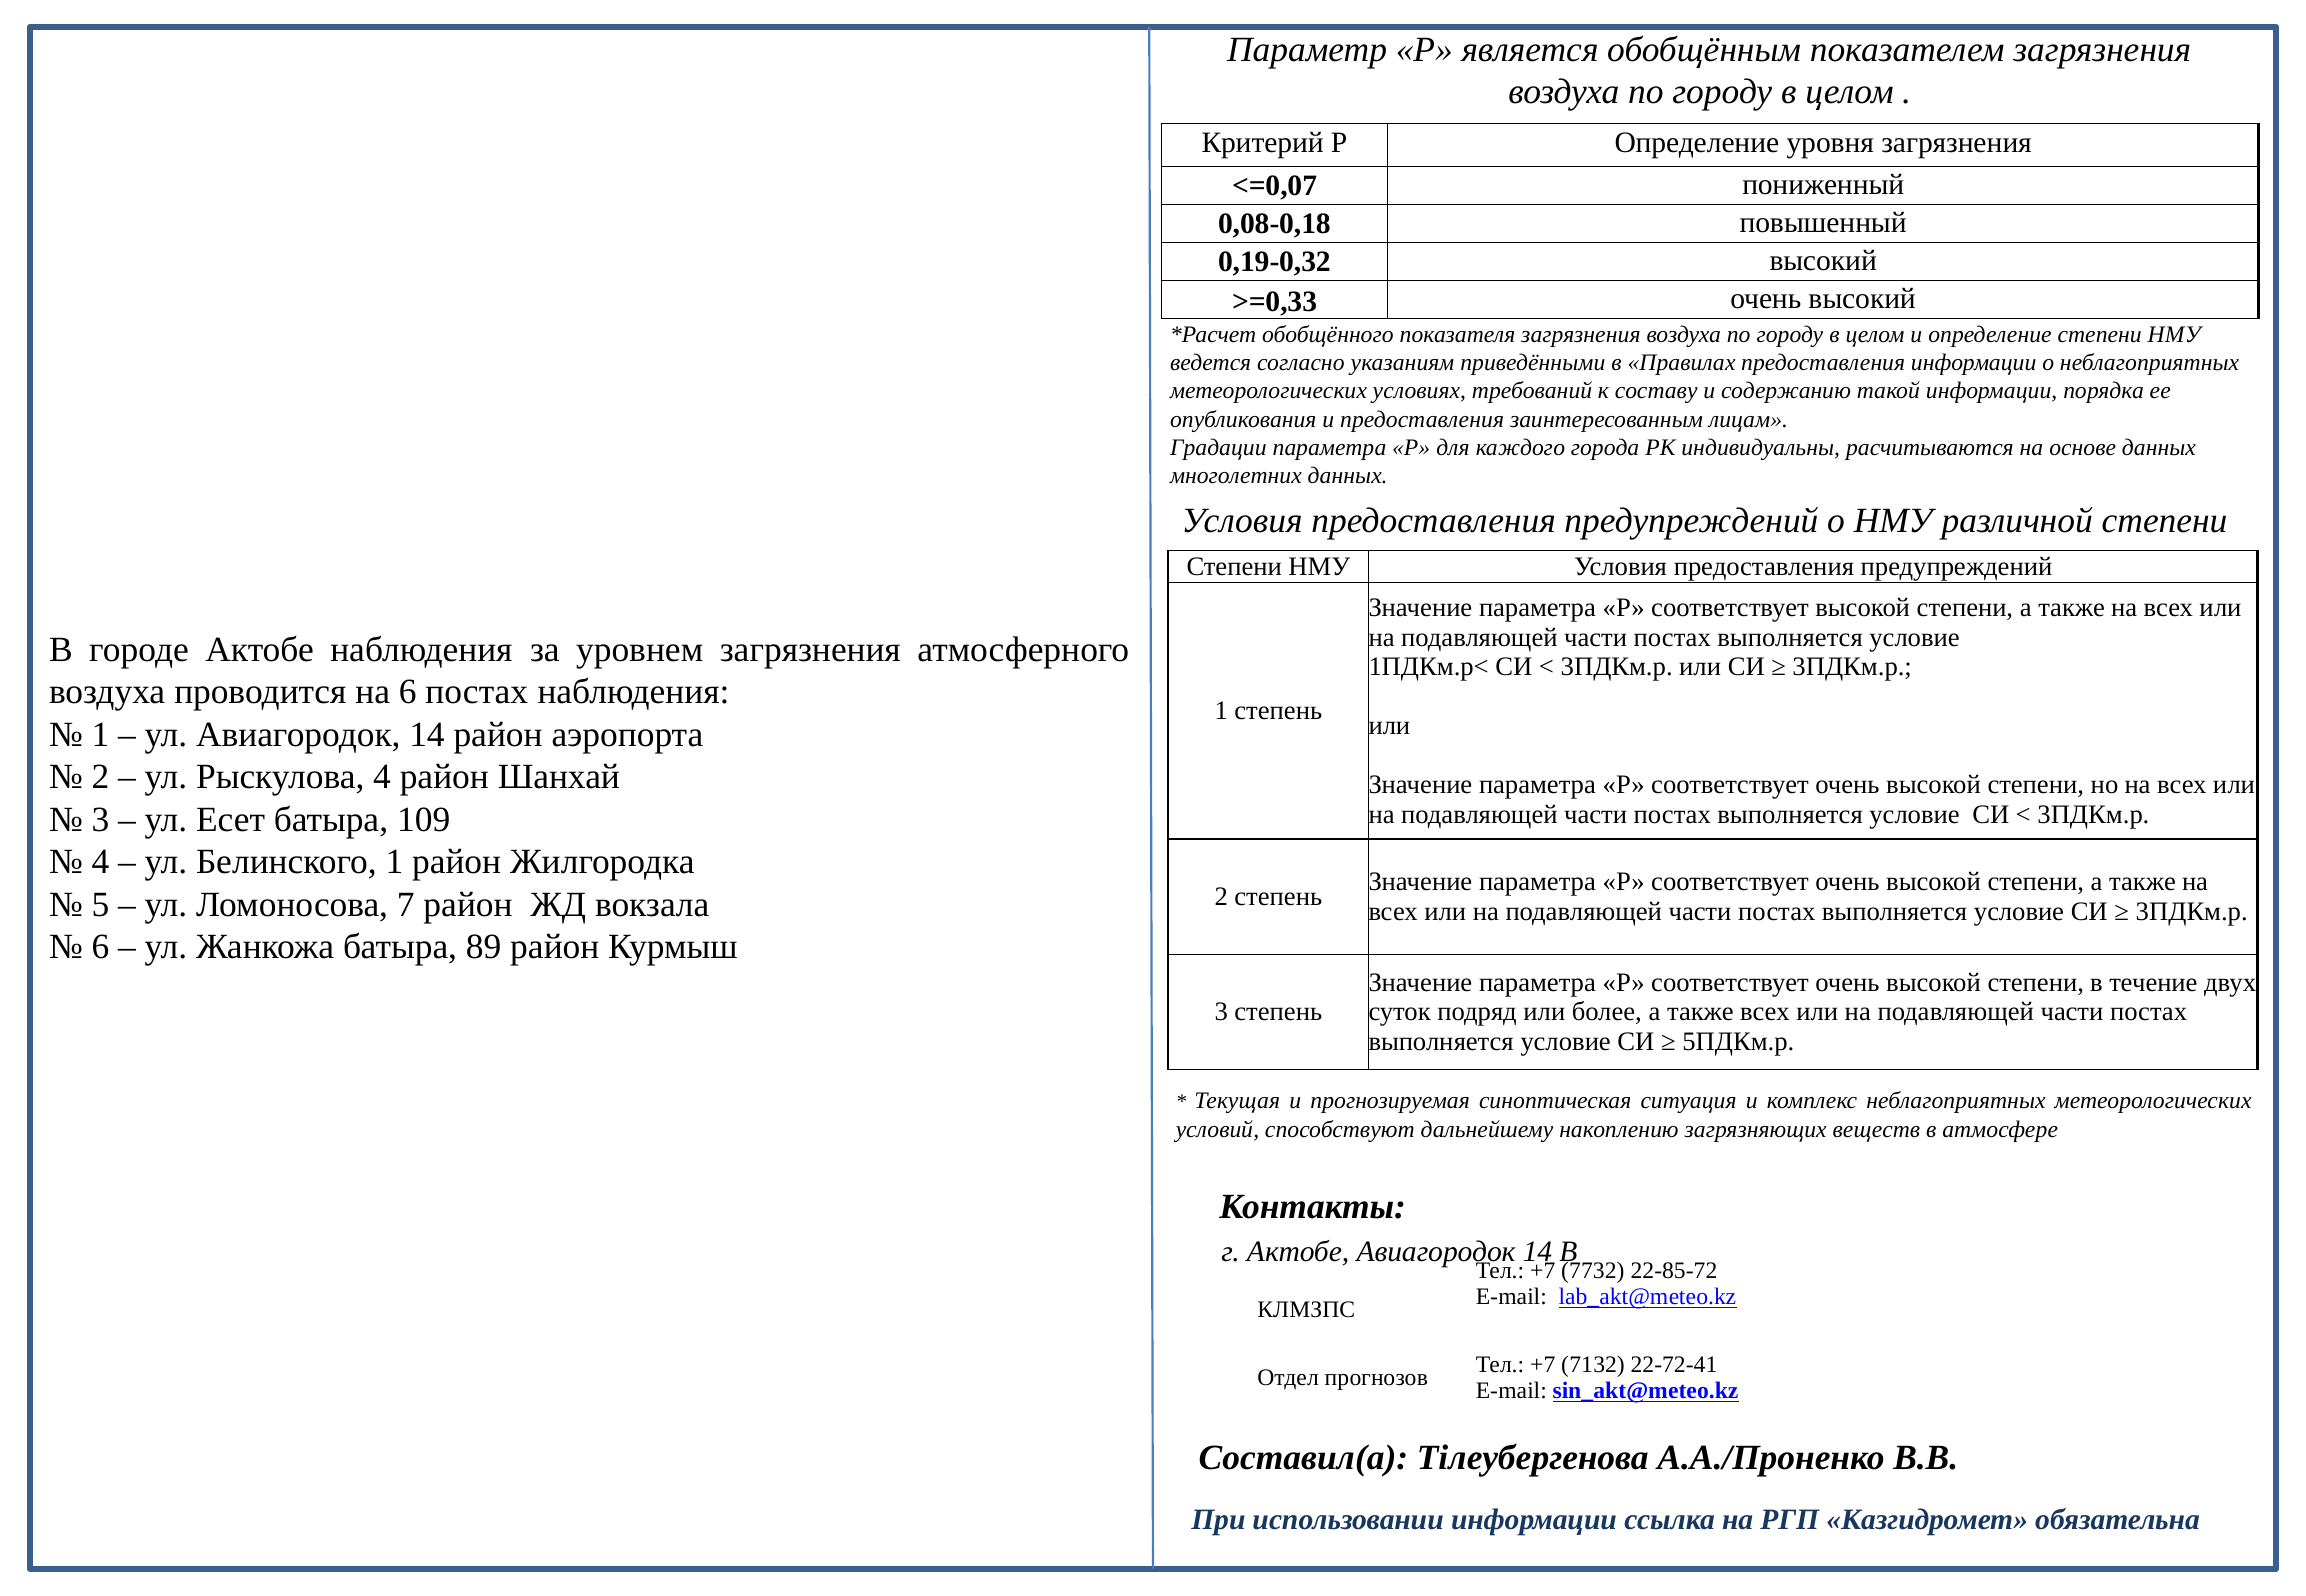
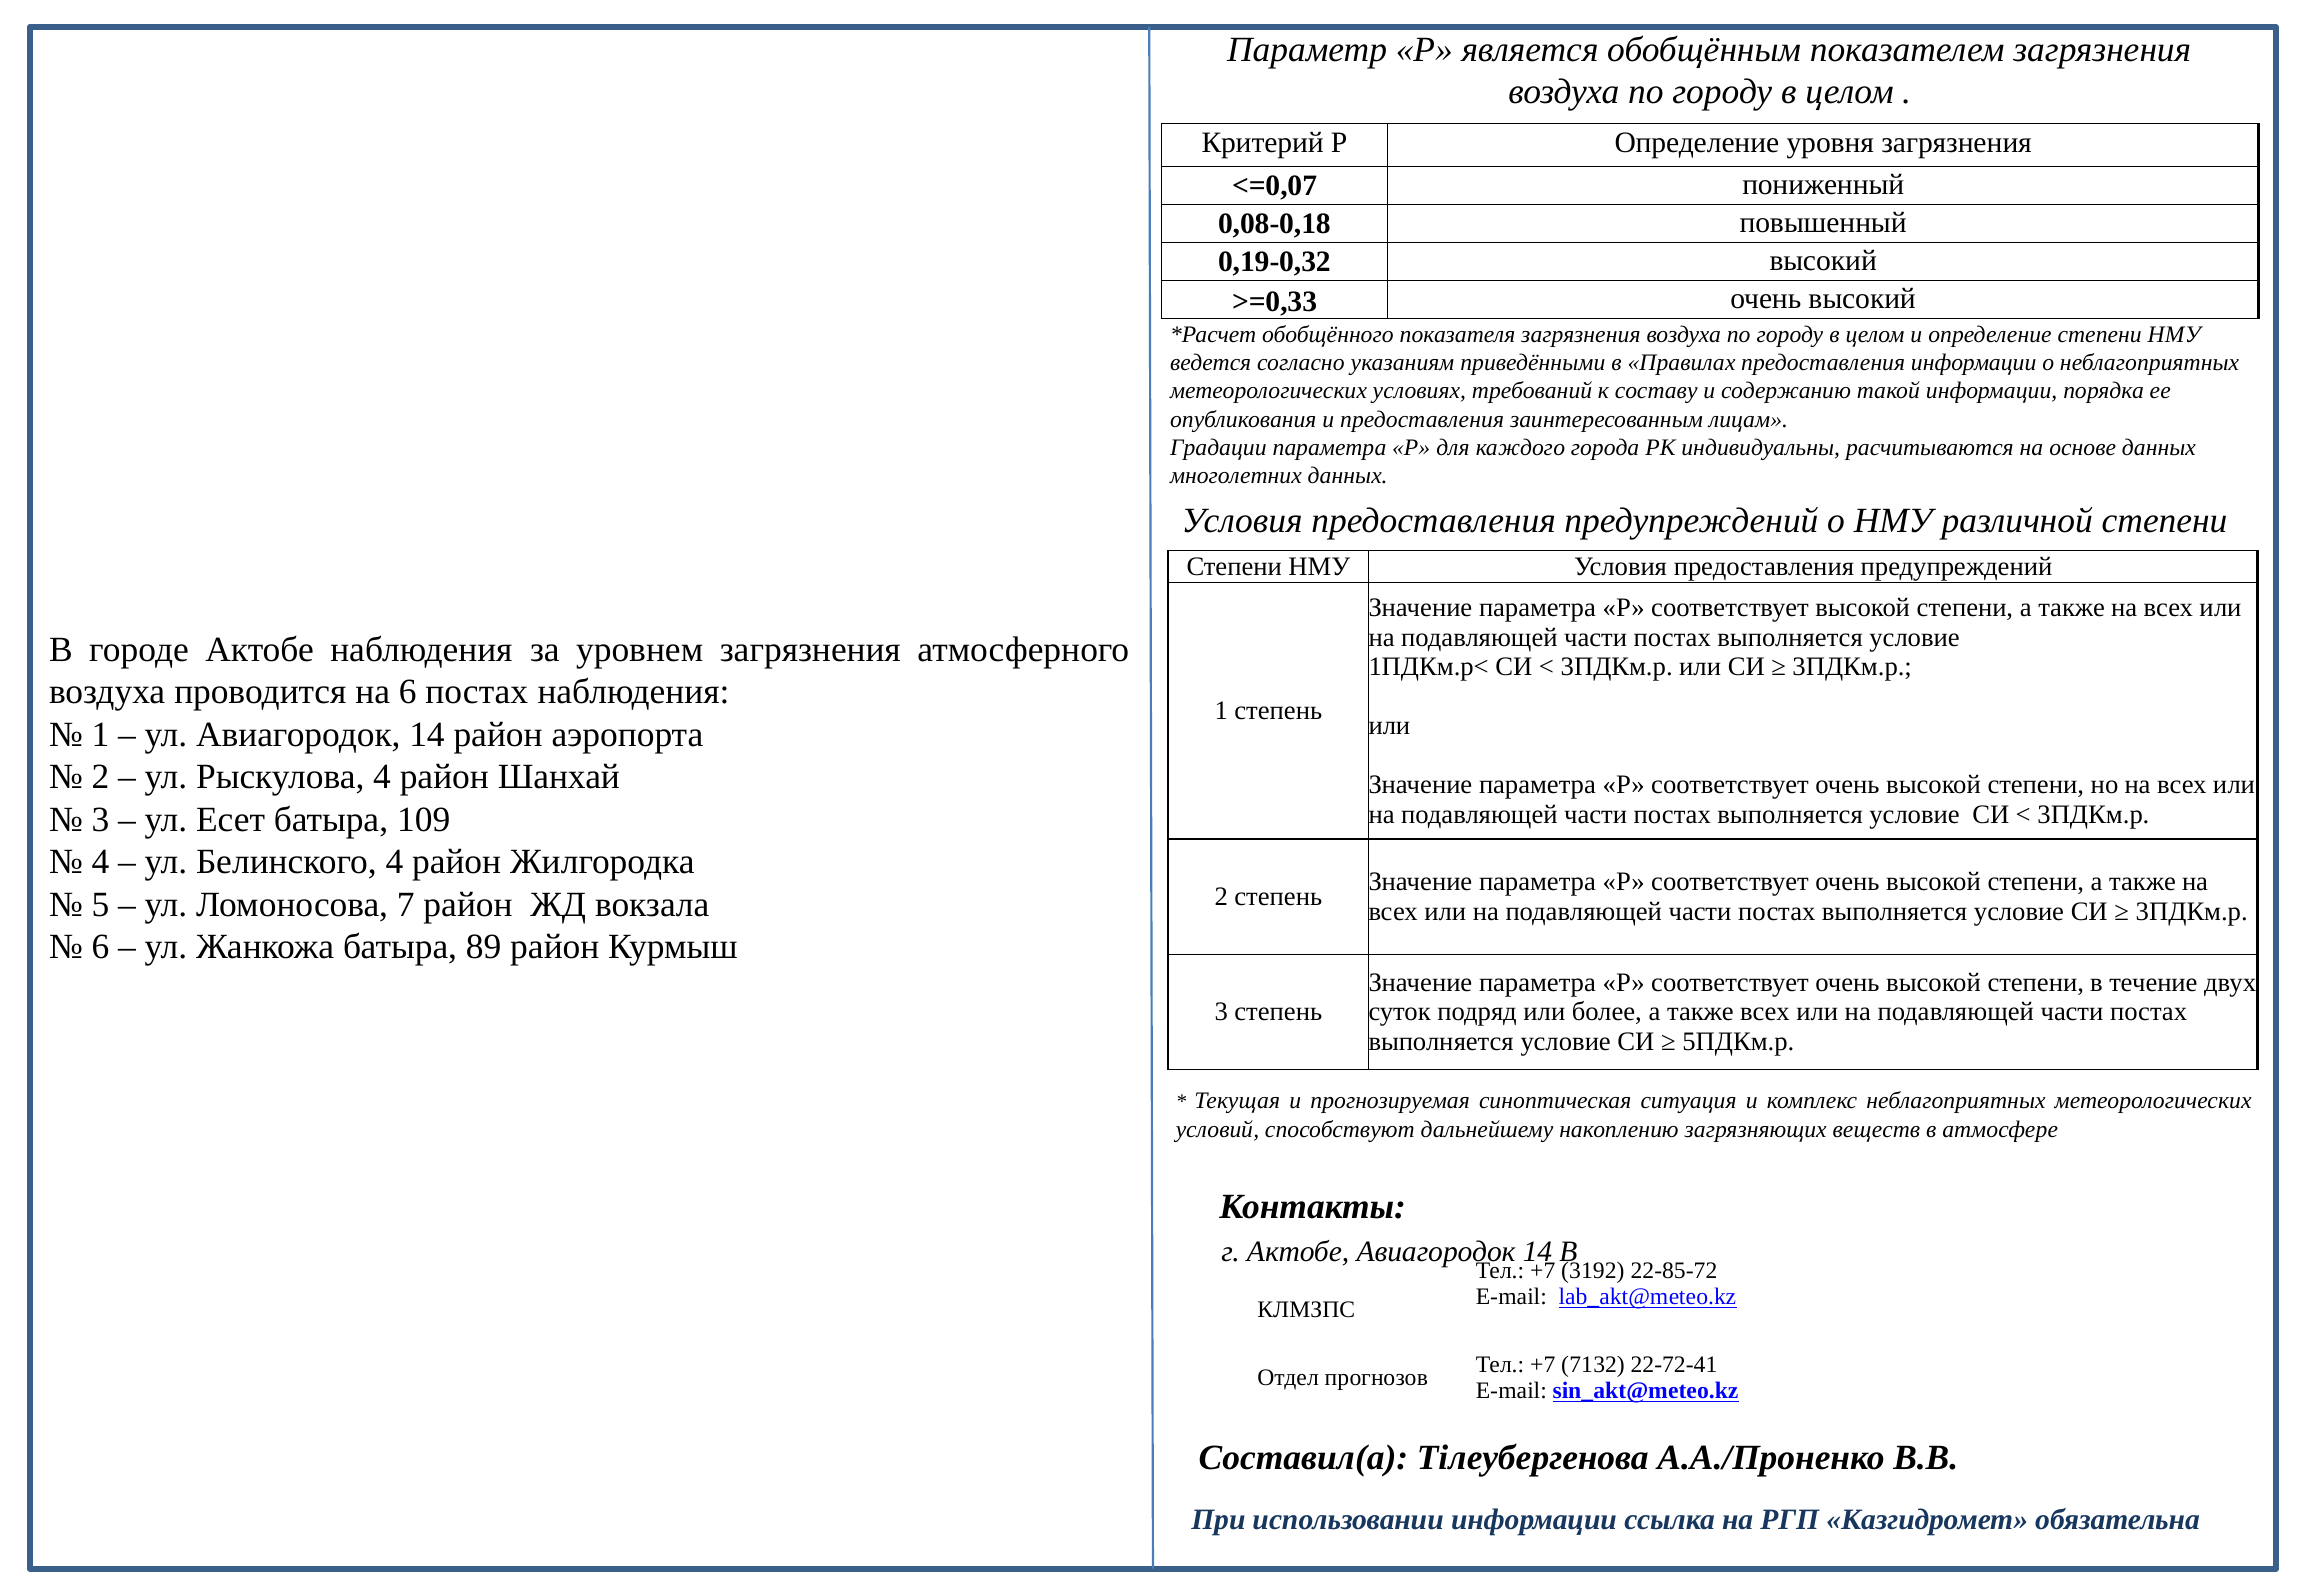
Белинского 1: 1 -> 4 (394, 862)
7732: 7732 -> 3192 (1593, 1271)
